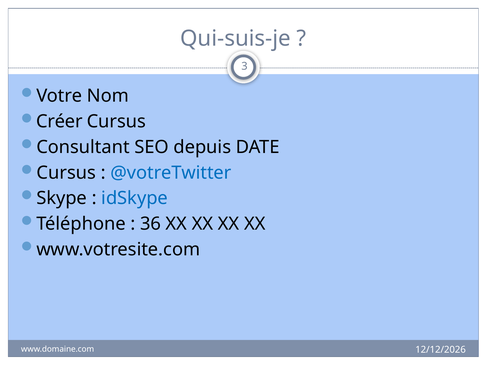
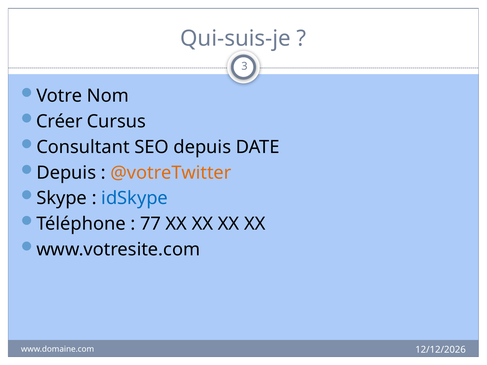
Cursus: Cursus -> Depuis (66, 173)
@votreTwitter colour: blue -> orange (171, 173)
36: 36 -> 77 (150, 224)
